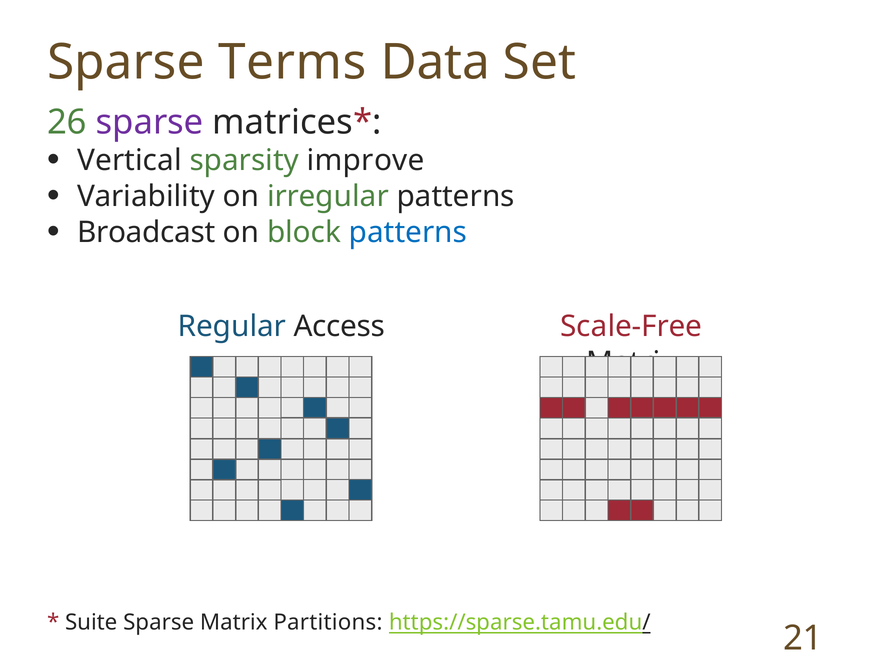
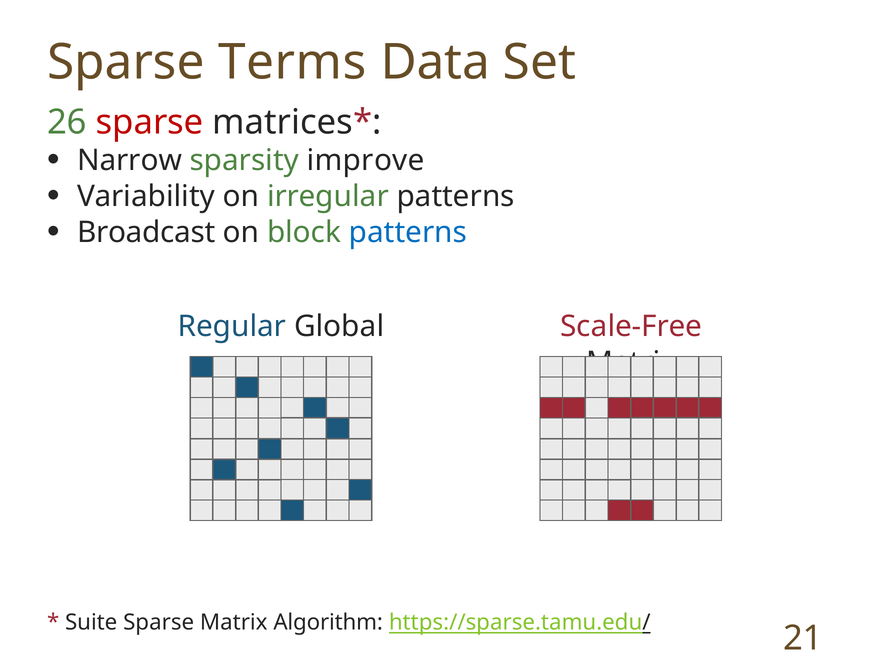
sparse colour: purple -> red (150, 122)
Vertical: Vertical -> Narrow (130, 161)
Access: Access -> Global (339, 327)
Partitions: Partitions -> Algorithm (328, 622)
